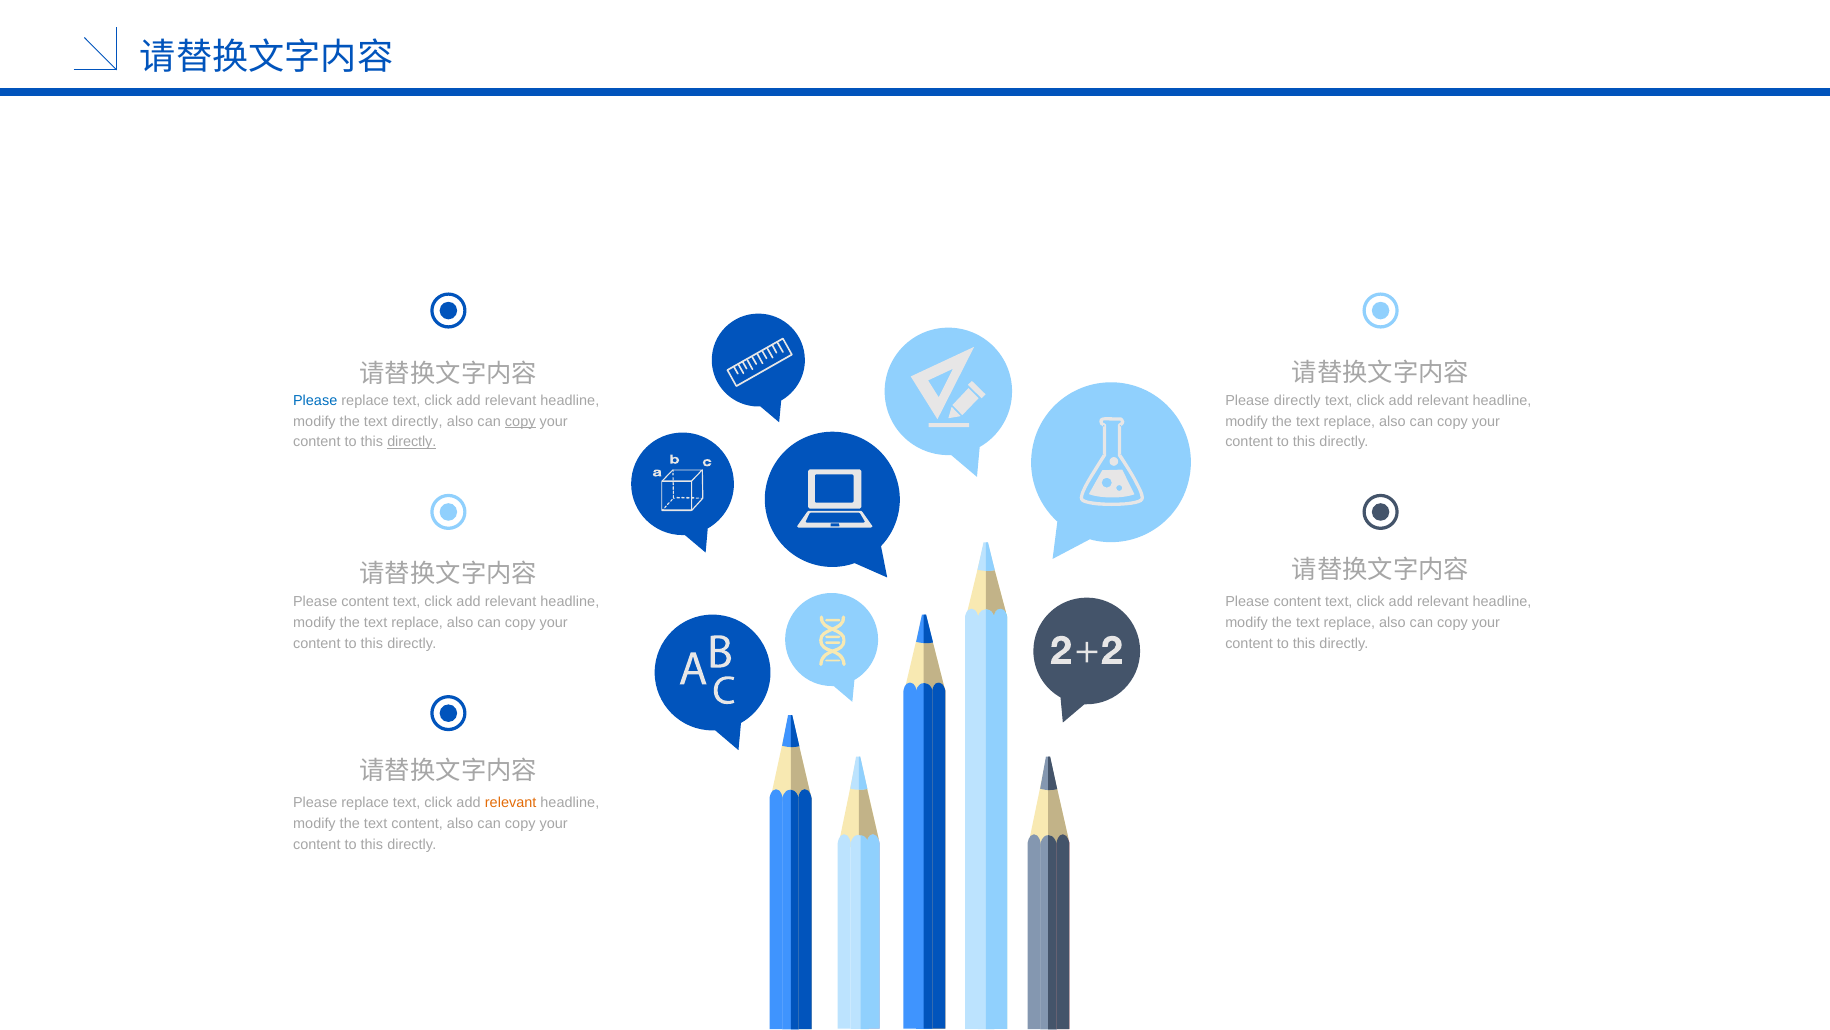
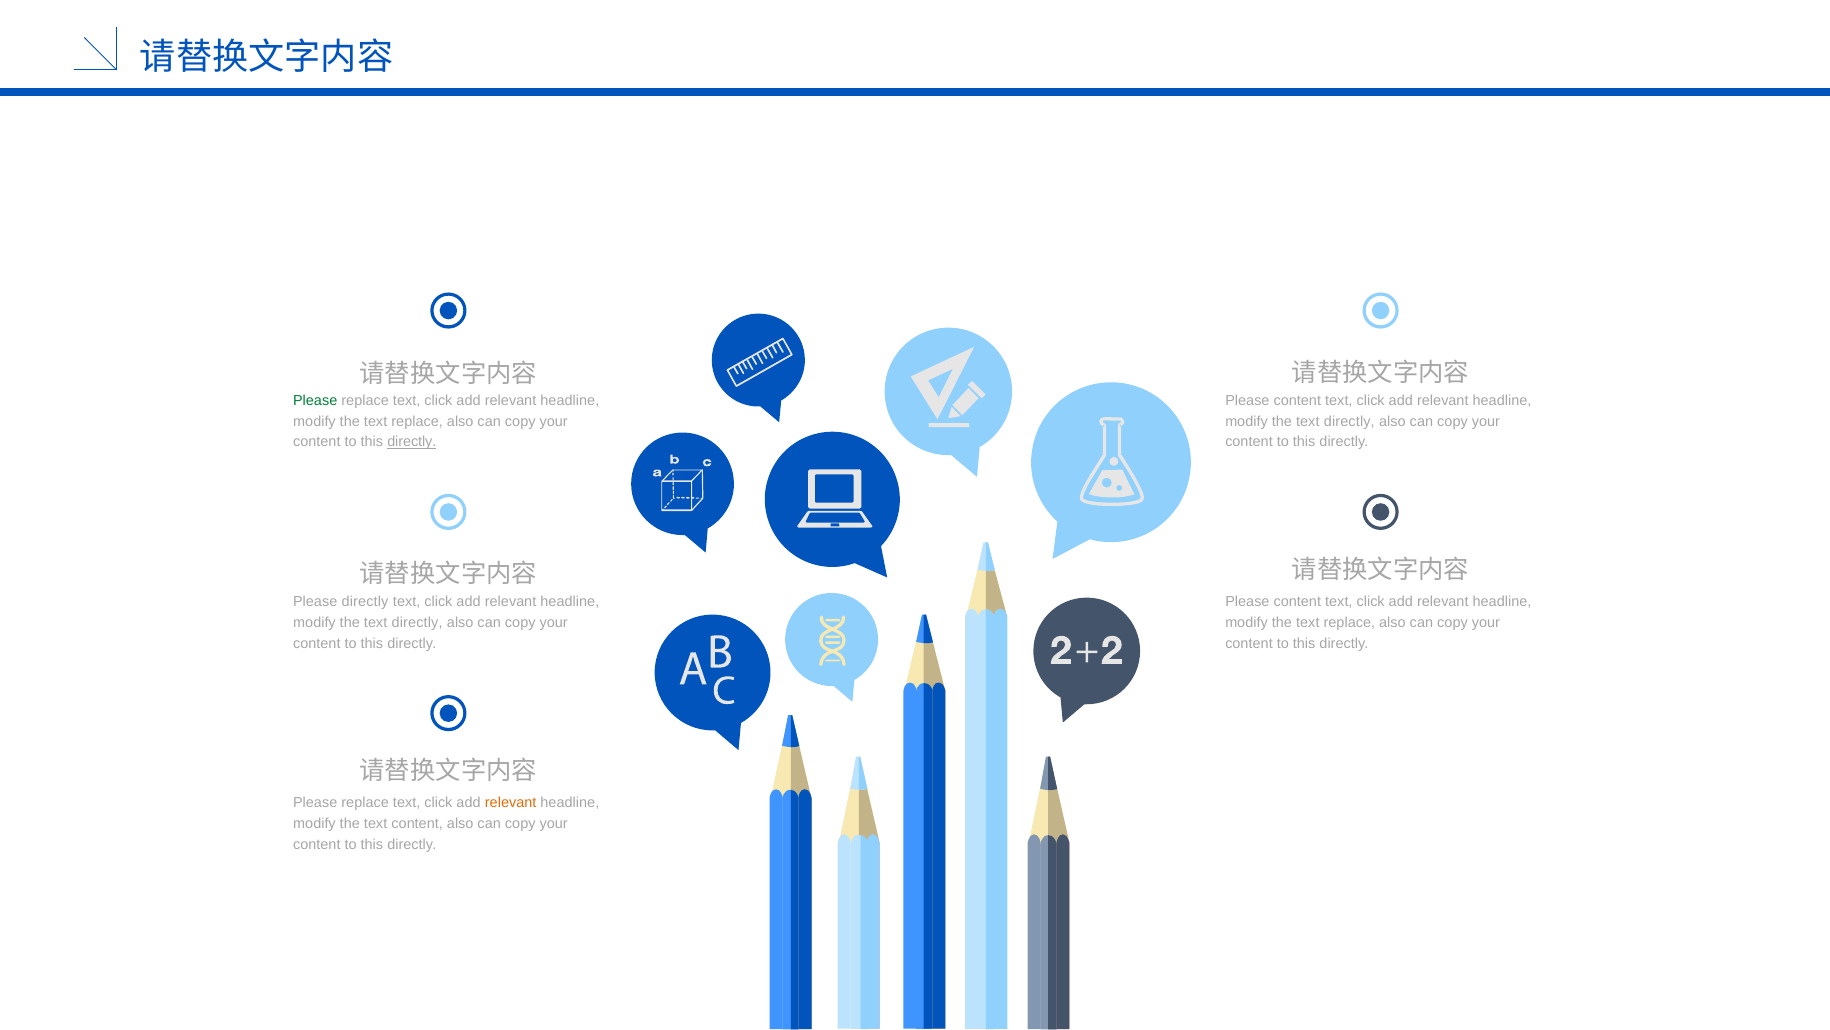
Please colour: blue -> green (315, 400)
directly: directly -> content (1297, 400)
directly: directly -> replace (417, 421)
copy underline: present -> none (520, 421)
replace: replace -> directly (1349, 421)
content: content -> directly (365, 602)
replace: replace -> directly (417, 622)
